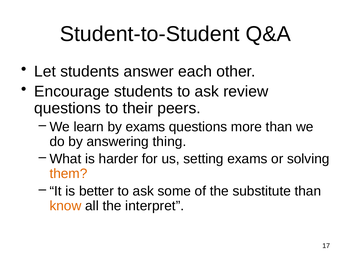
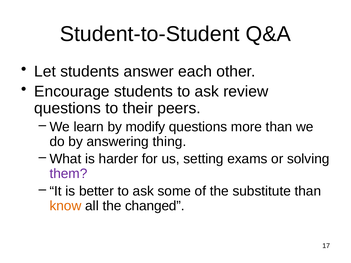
by exams: exams -> modify (145, 127)
them colour: orange -> purple (69, 174)
interpret: interpret -> changed (155, 206)
